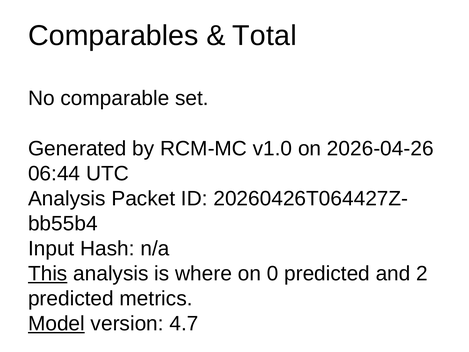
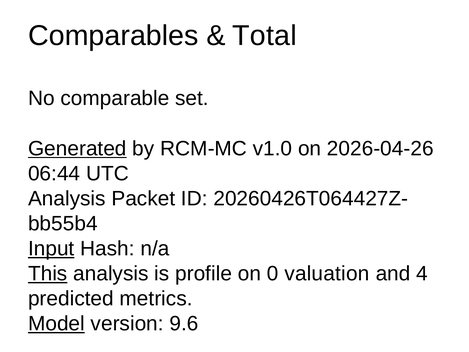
Generated underline: none -> present (77, 148)
Input underline: none -> present (51, 248)
where: where -> profile (204, 273)
0 predicted: predicted -> valuation (327, 273)
2: 2 -> 4 (422, 273)
4.7: 4.7 -> 9.6 (184, 324)
